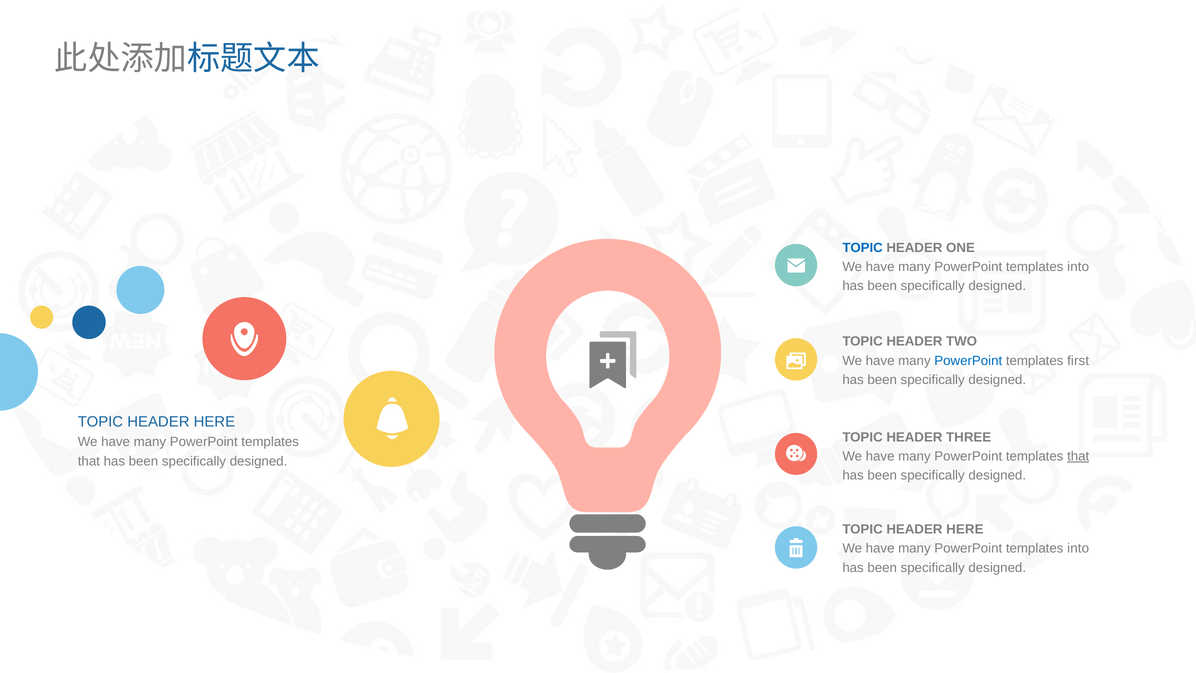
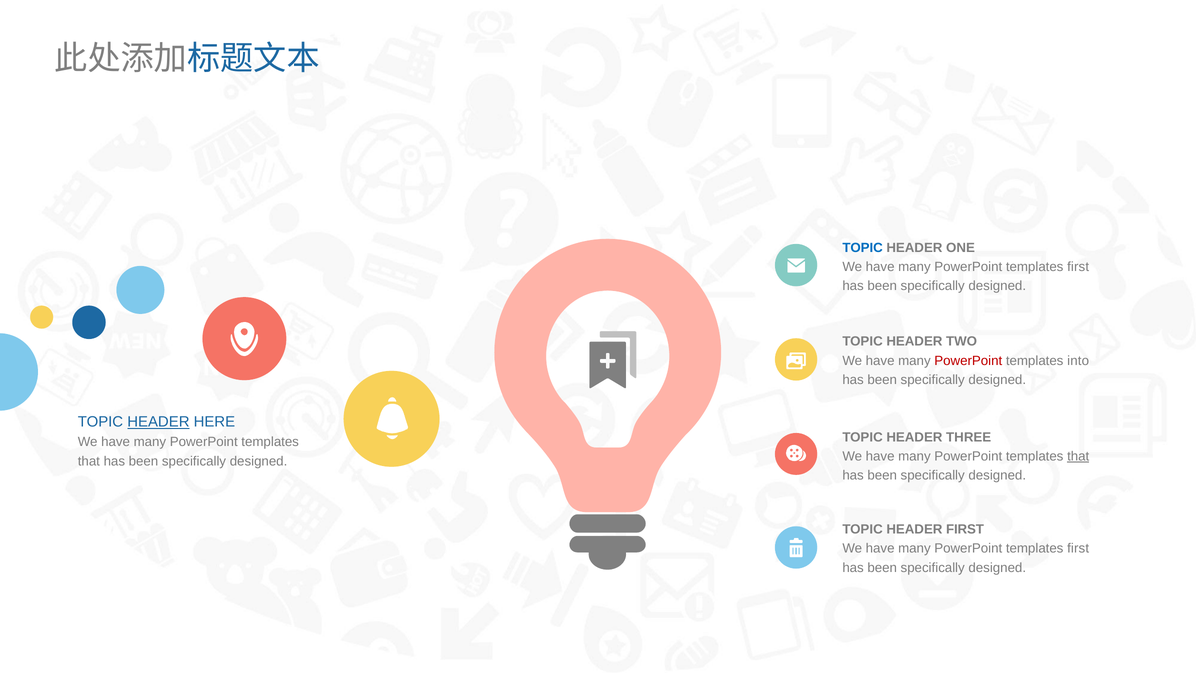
into: into -> first (1078, 267)
PowerPoint colour: blue -> red (968, 361)
first: first -> into (1078, 361)
HEADER underline: none -> present (158, 422)
HERE: HERE -> FIRST (965, 529)
into: into -> first (1078, 548)
